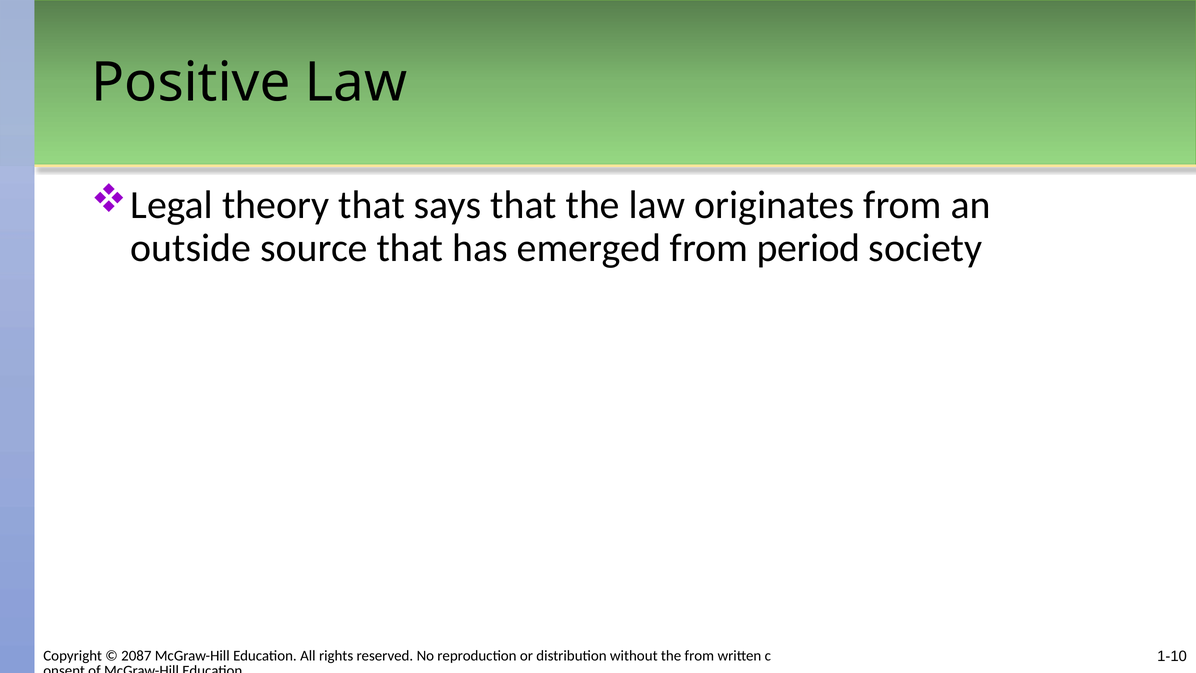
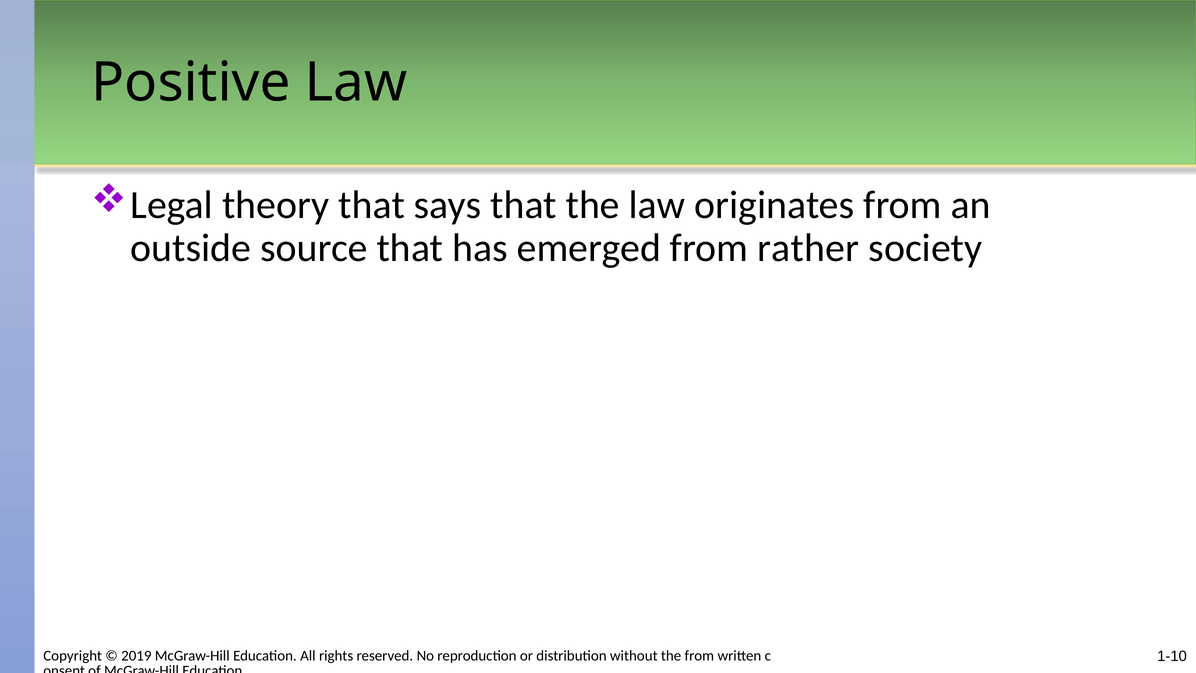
period: period -> rather (808, 248)
2087: 2087 -> 2019 (136, 656)
